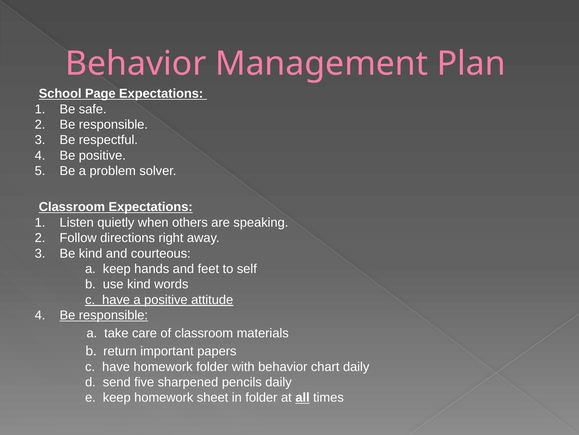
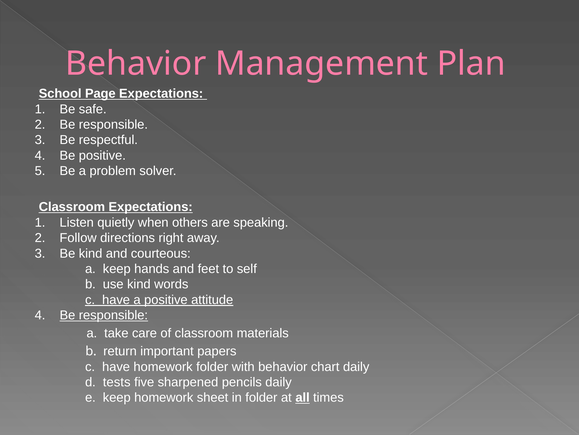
send: send -> tests (117, 382)
